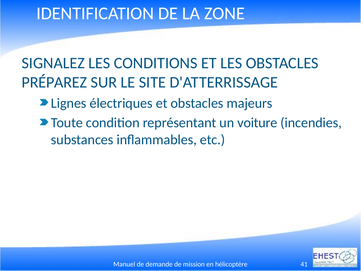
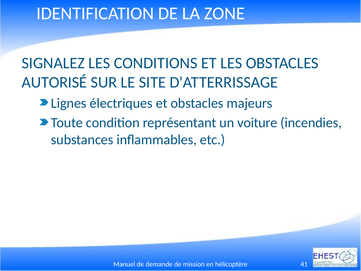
PRÉPAREZ: PRÉPAREZ -> AUTORISÉ (54, 82)
